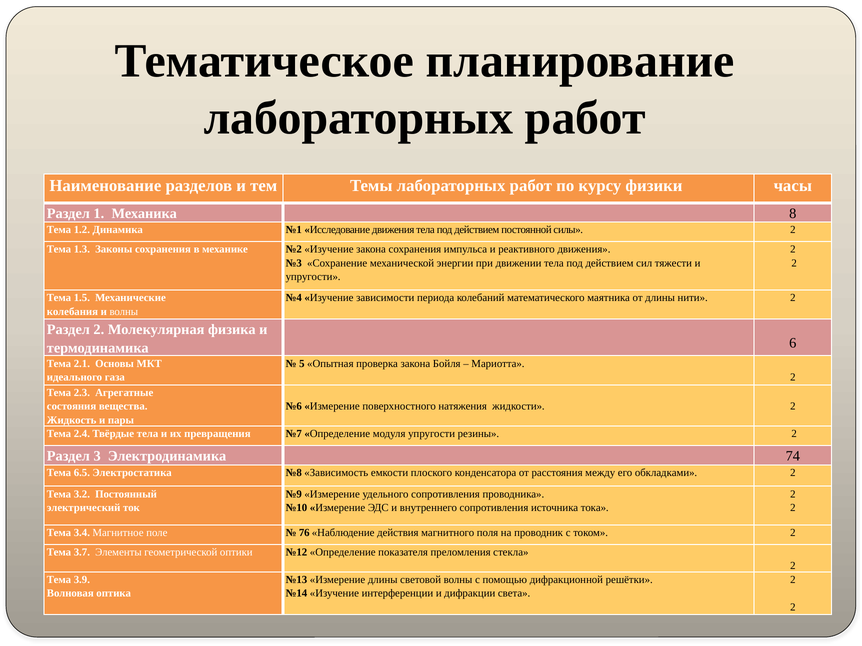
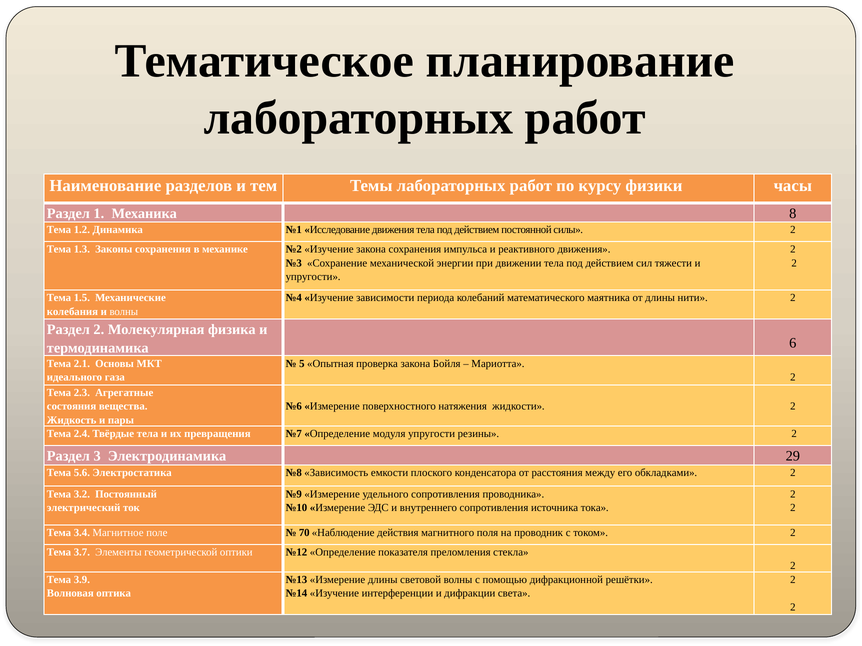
74: 74 -> 29 (793, 456)
6.5: 6.5 -> 5.6 (82, 473)
76: 76 -> 70 (304, 533)
